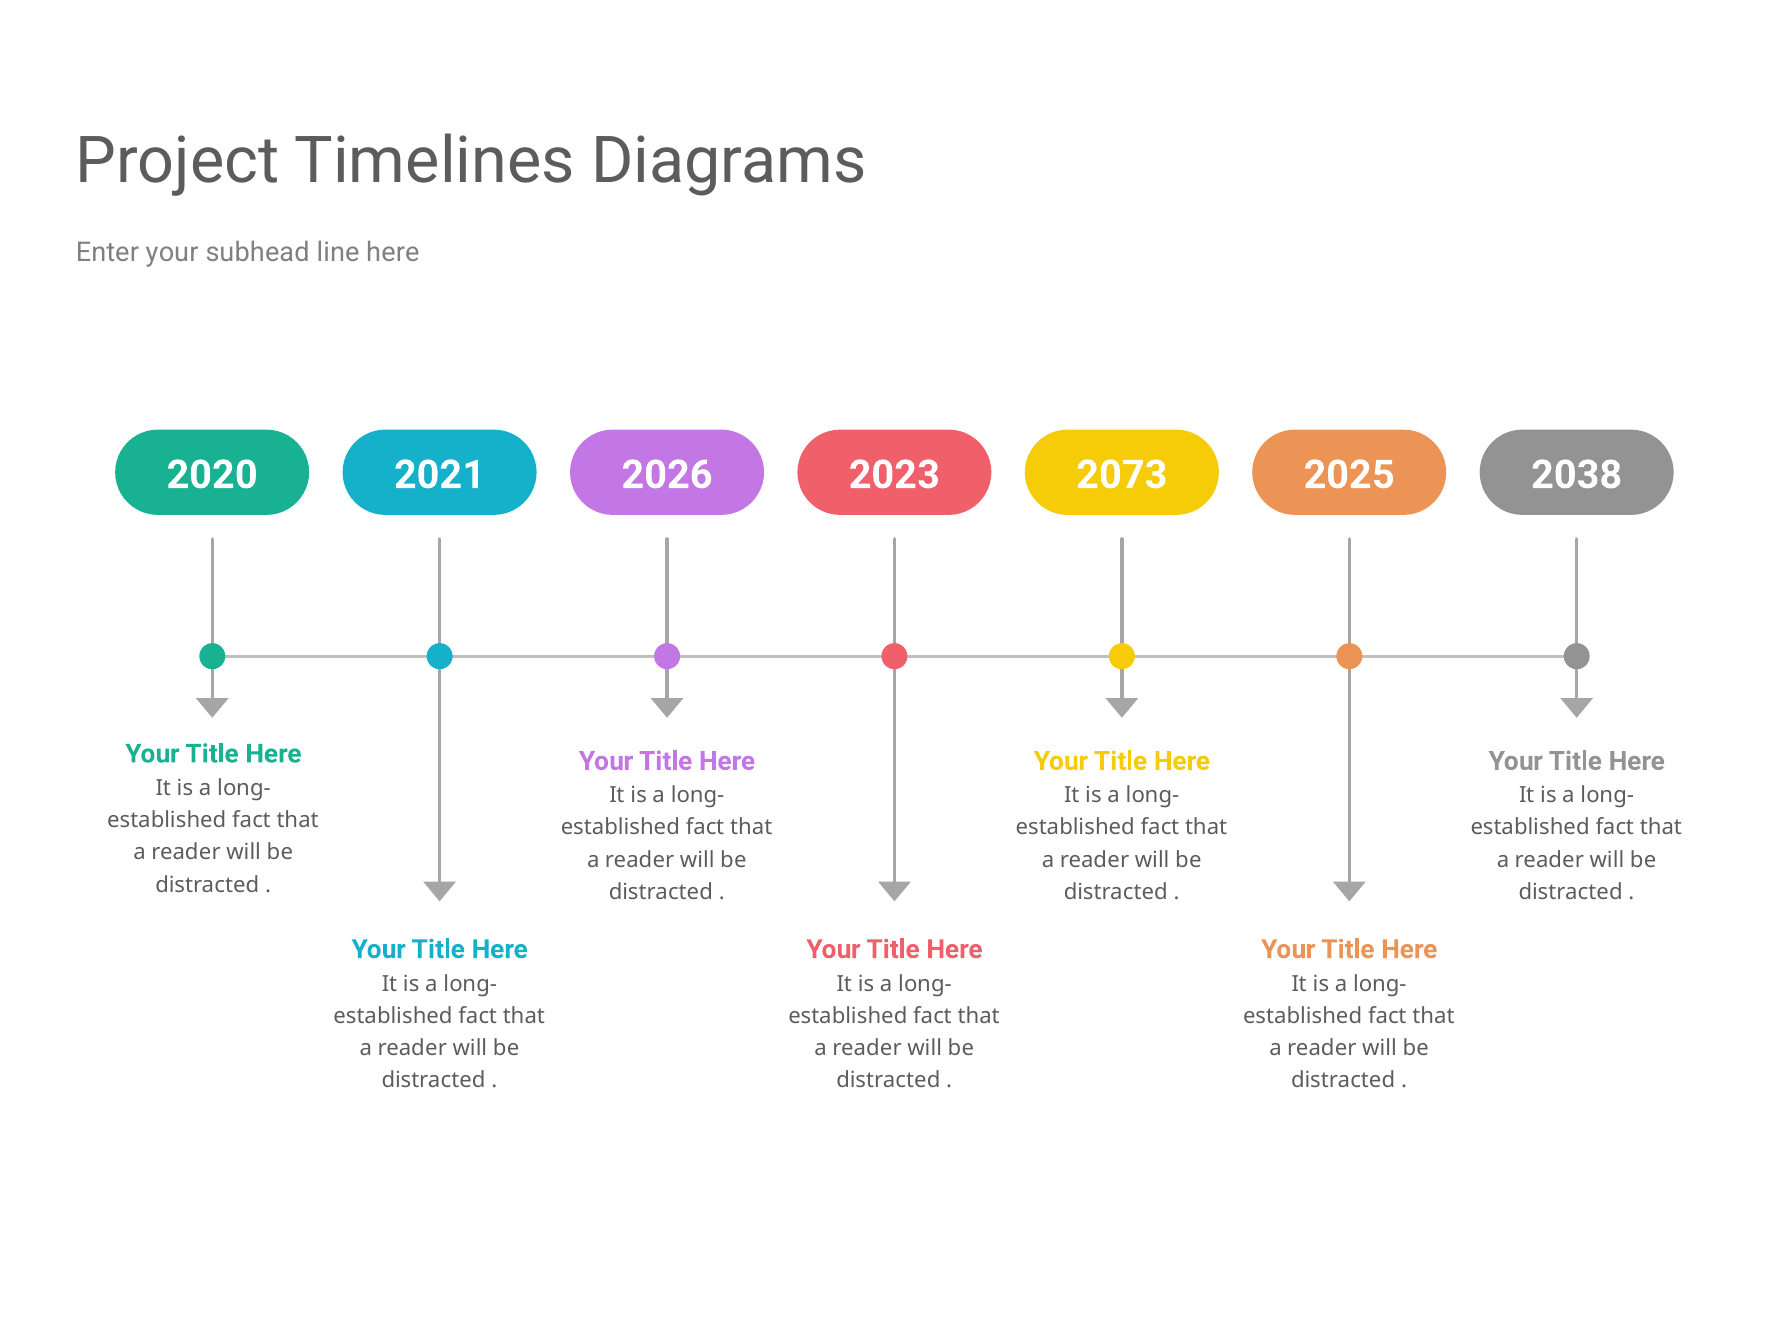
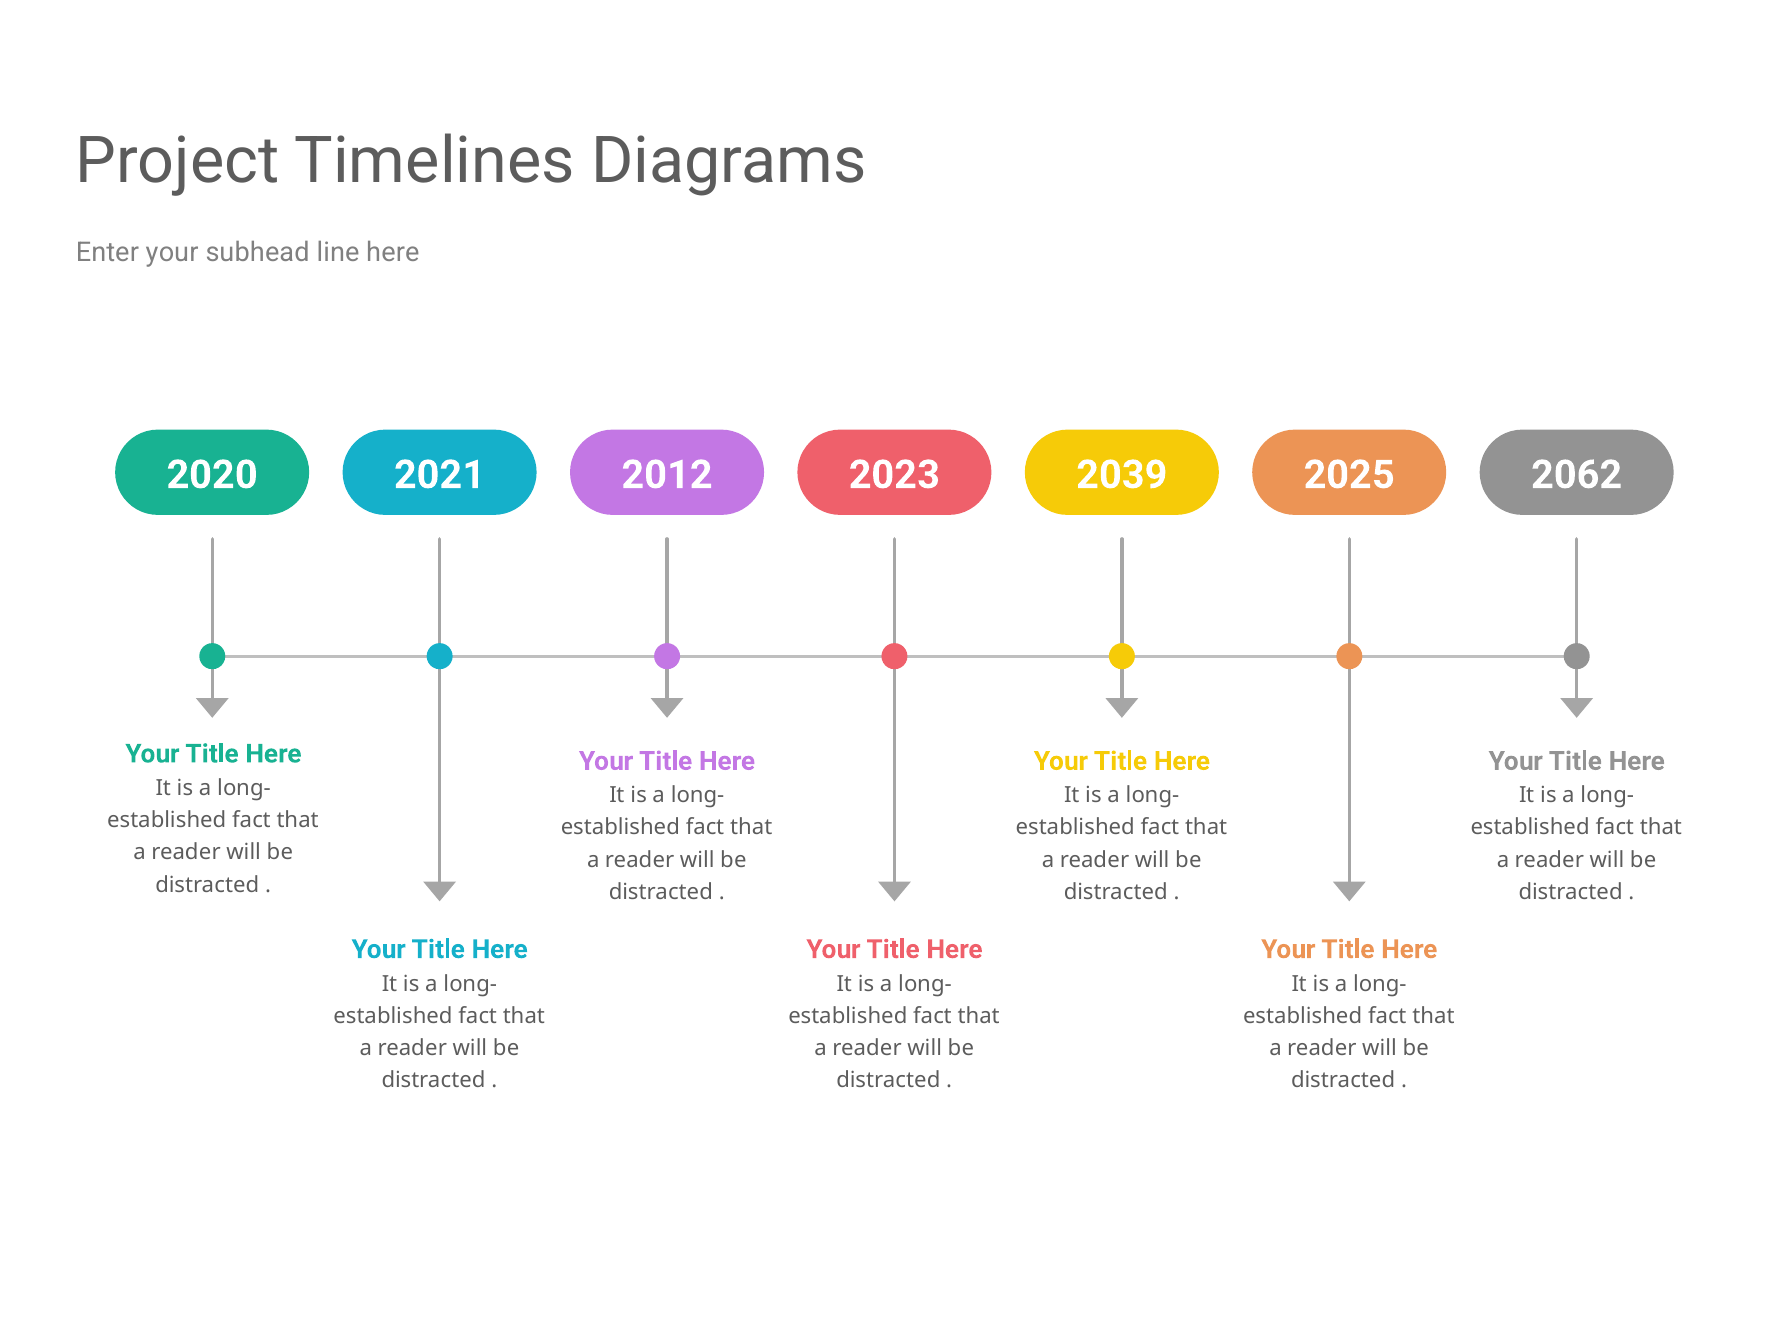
2026: 2026 -> 2012 (667, 475)
2073: 2073 -> 2039 (1122, 475)
2038: 2038 -> 2062 (1577, 475)
